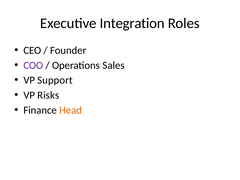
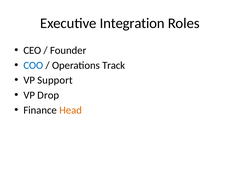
COO colour: purple -> blue (33, 65)
Sales: Sales -> Track (114, 65)
Risks: Risks -> Drop (48, 95)
